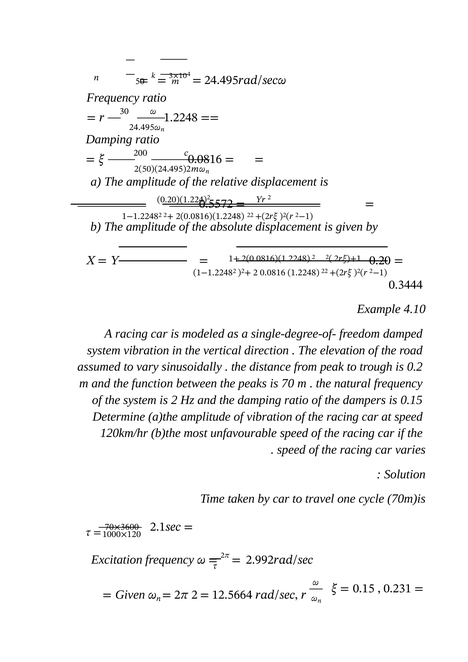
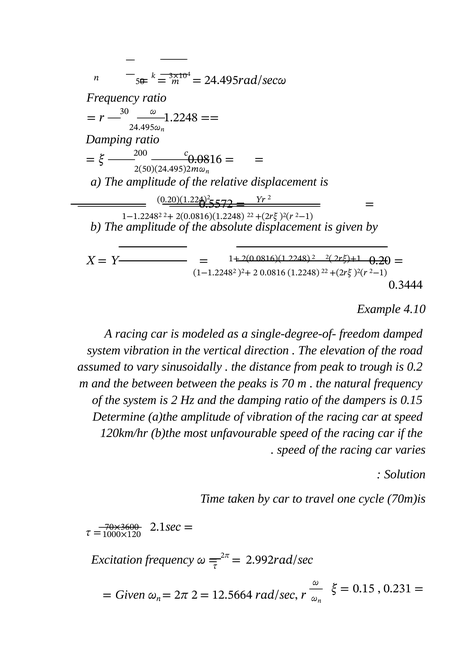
the function: function -> between (152, 384)
